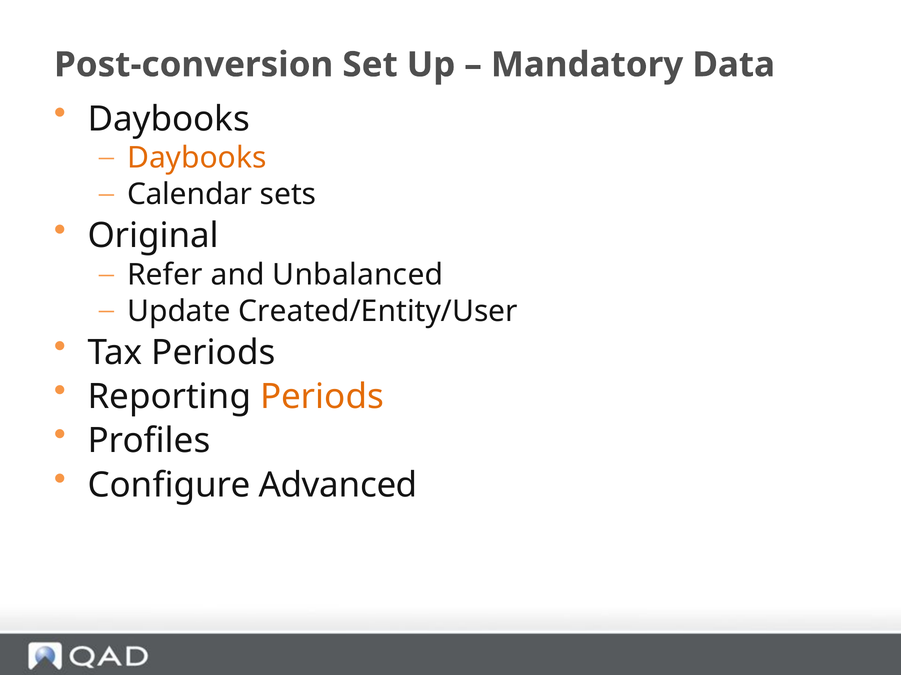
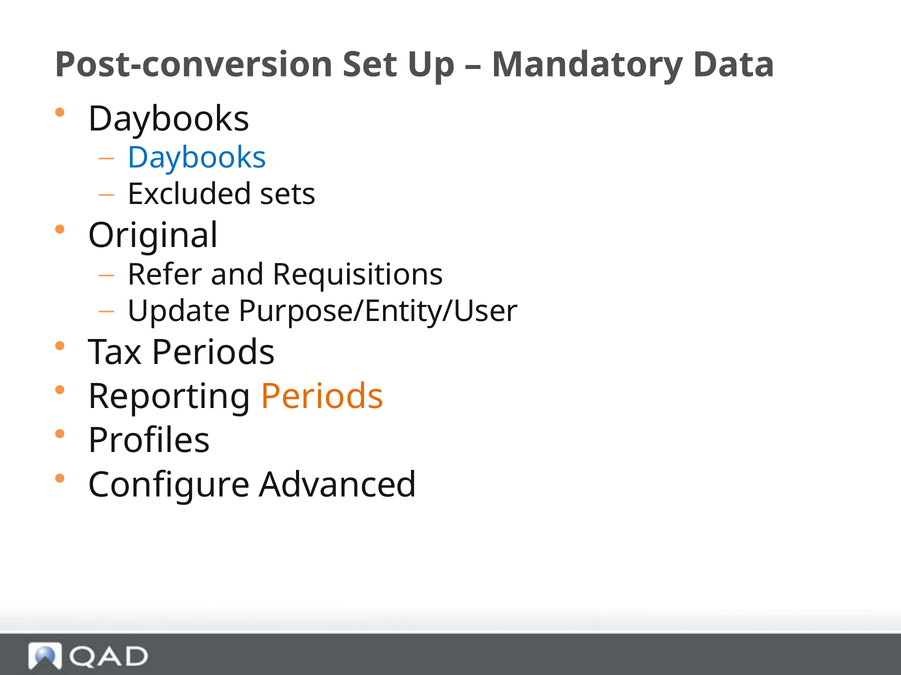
Daybooks colour: orange -> blue (197, 158)
Calendar: Calendar -> Excluded (190, 195)
Unbalanced: Unbalanced -> Requisitions (358, 275)
Created/Entity/User: Created/Entity/User -> Purpose/Entity/User (378, 312)
